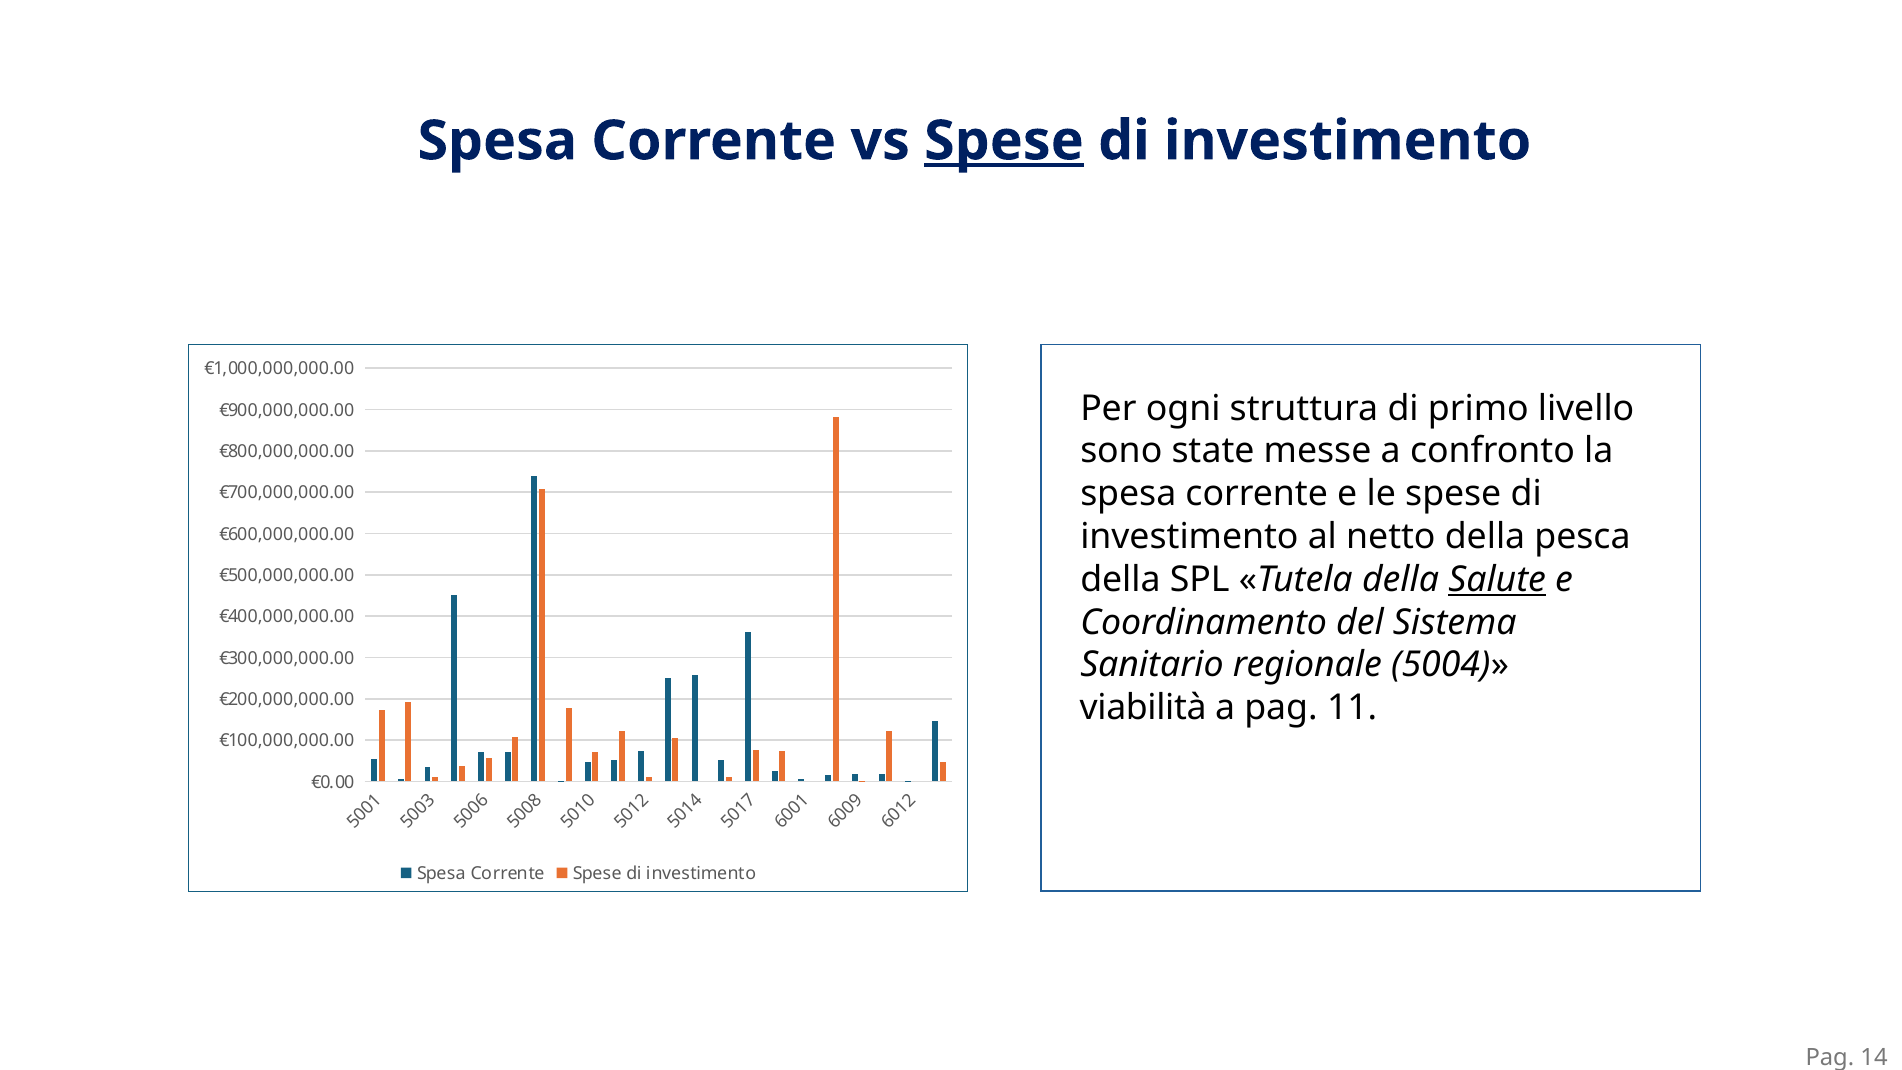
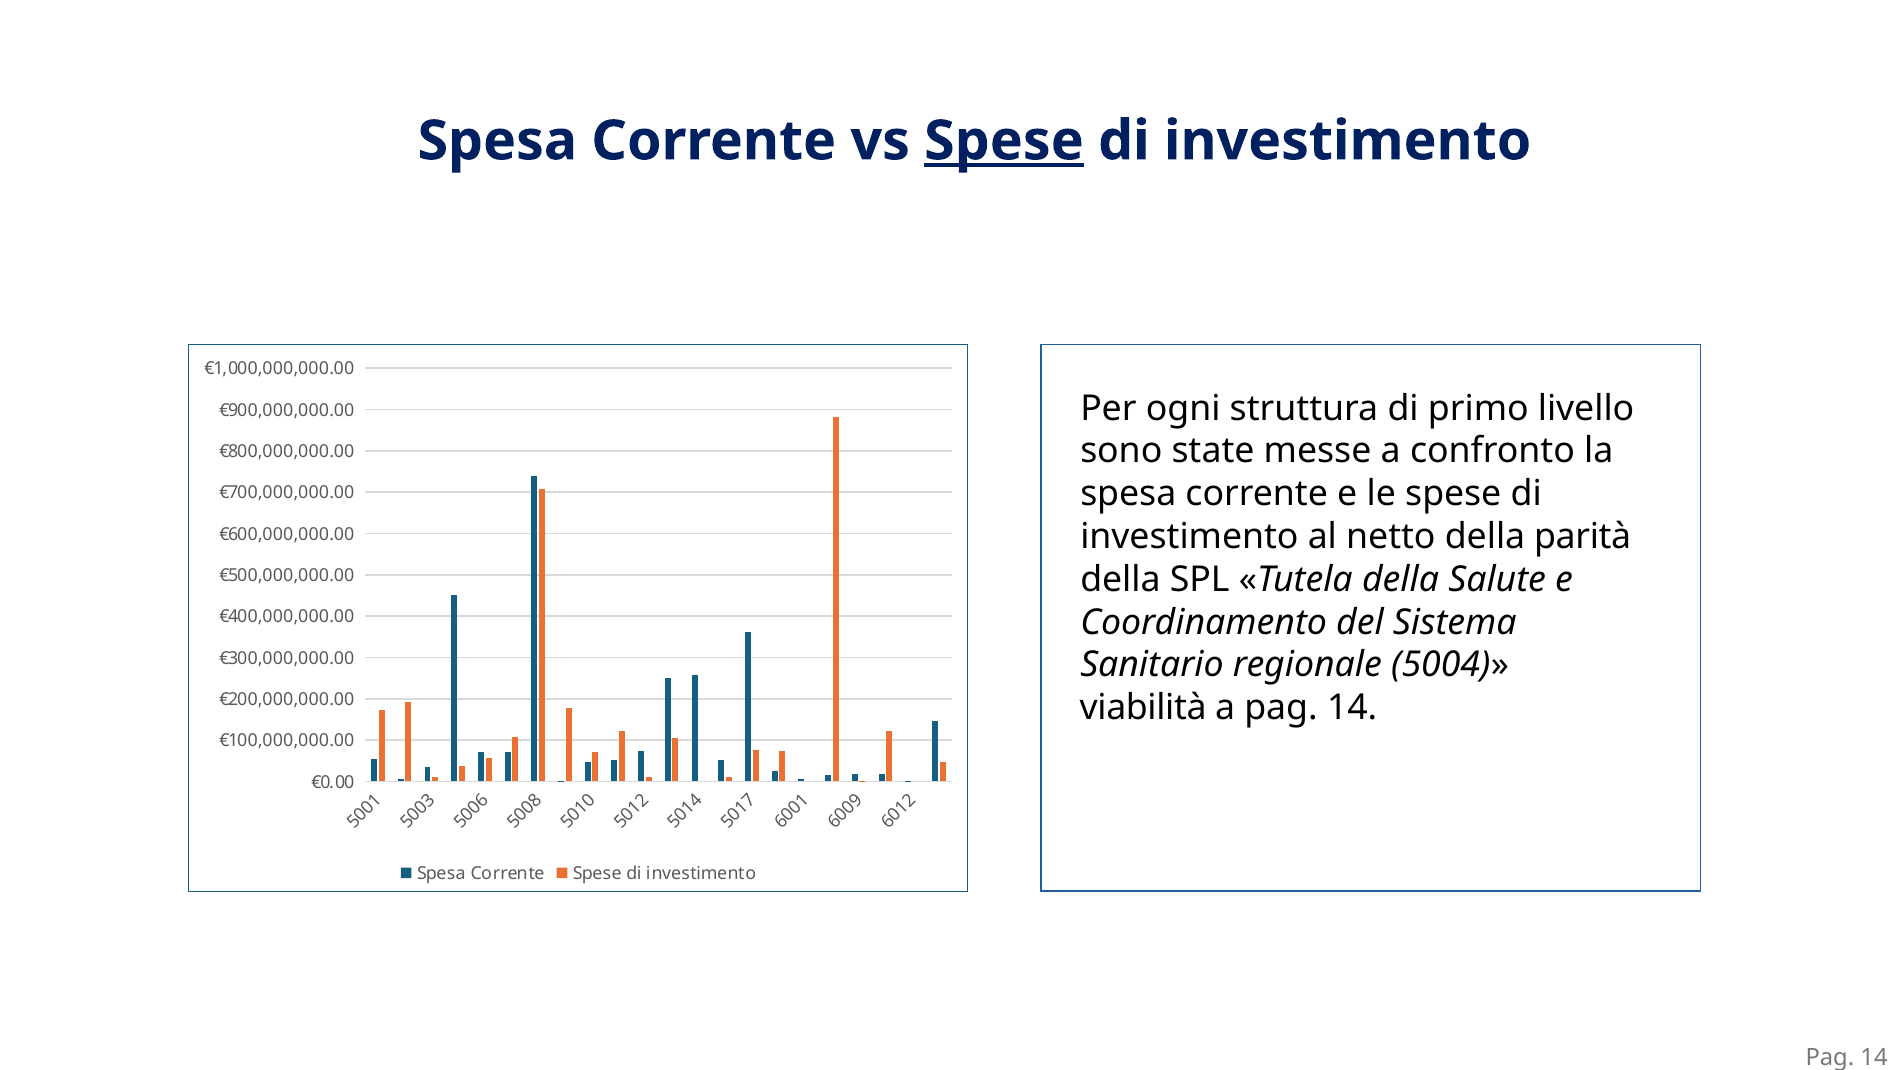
pesca: pesca -> parità (1583, 537)
Salute underline: present -> none (1497, 580)
a pag 11: 11 -> 14 (1352, 708)
